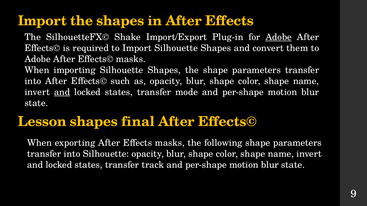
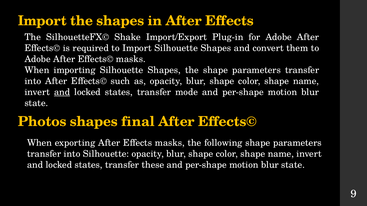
Adobe underline: present -> none (279, 37)
Lesson: Lesson -> Photos (42, 122)
track: track -> these (153, 165)
